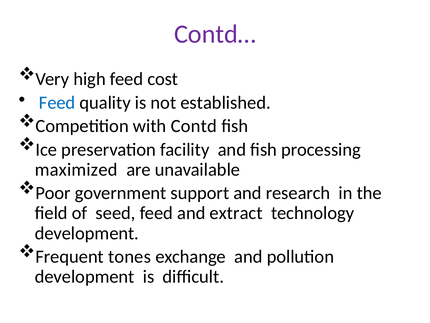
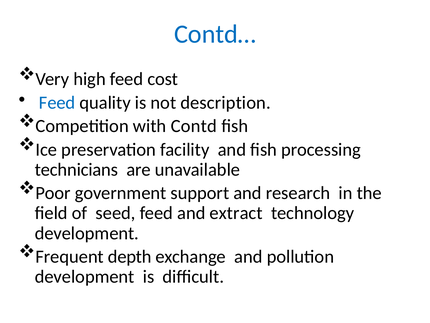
Contd… colour: purple -> blue (215, 34)
established: established -> description (226, 103)
maximized: maximized -> technicians (76, 169)
tones: tones -> depth (130, 256)
